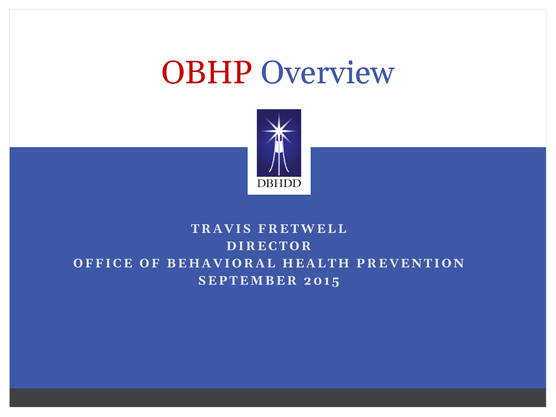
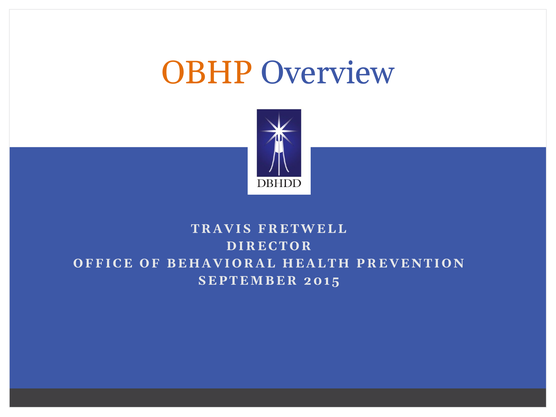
OBHP colour: red -> orange (207, 73)
